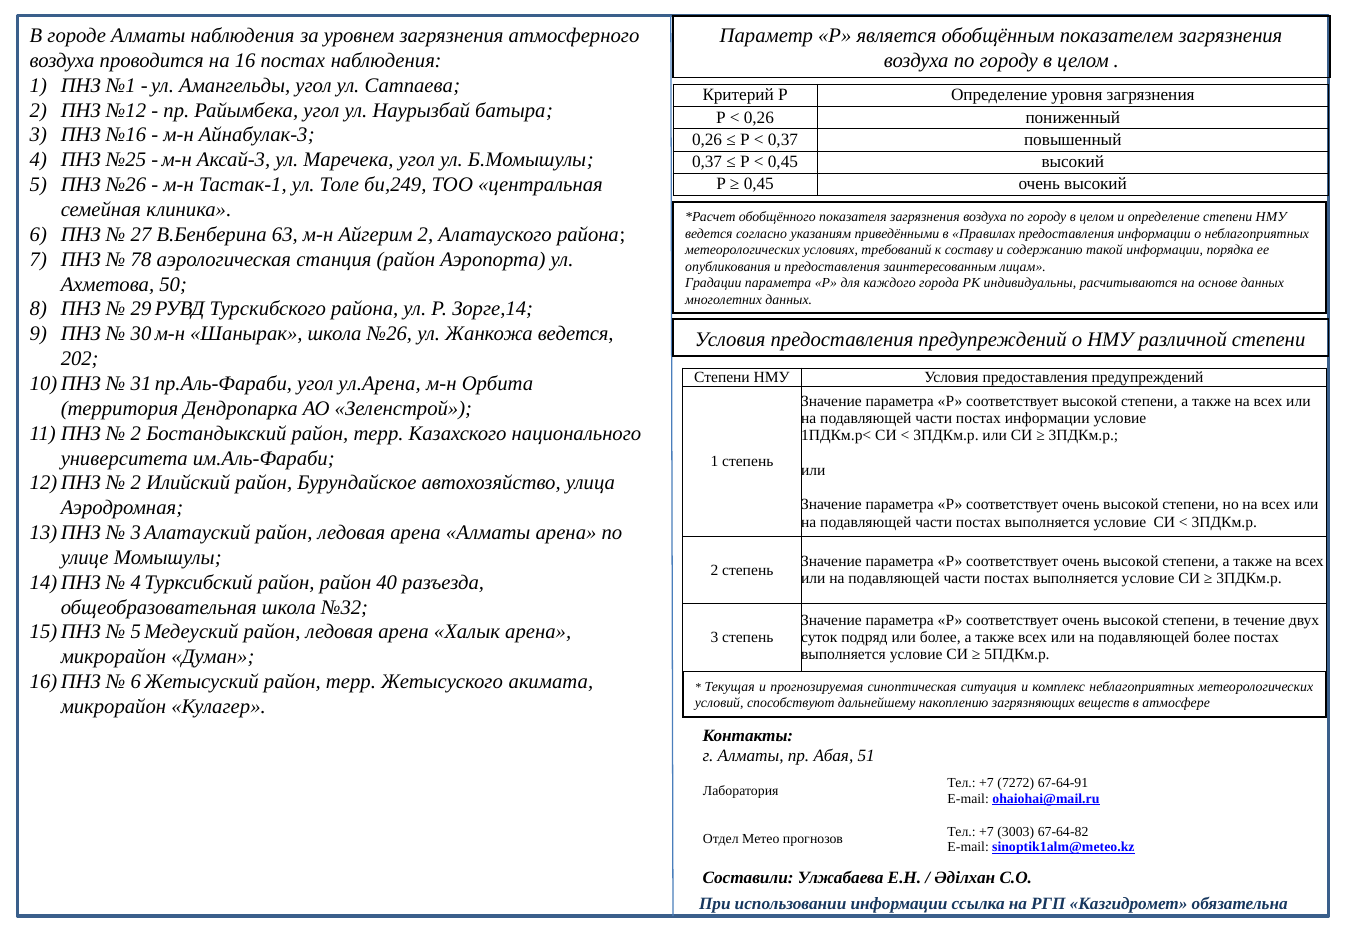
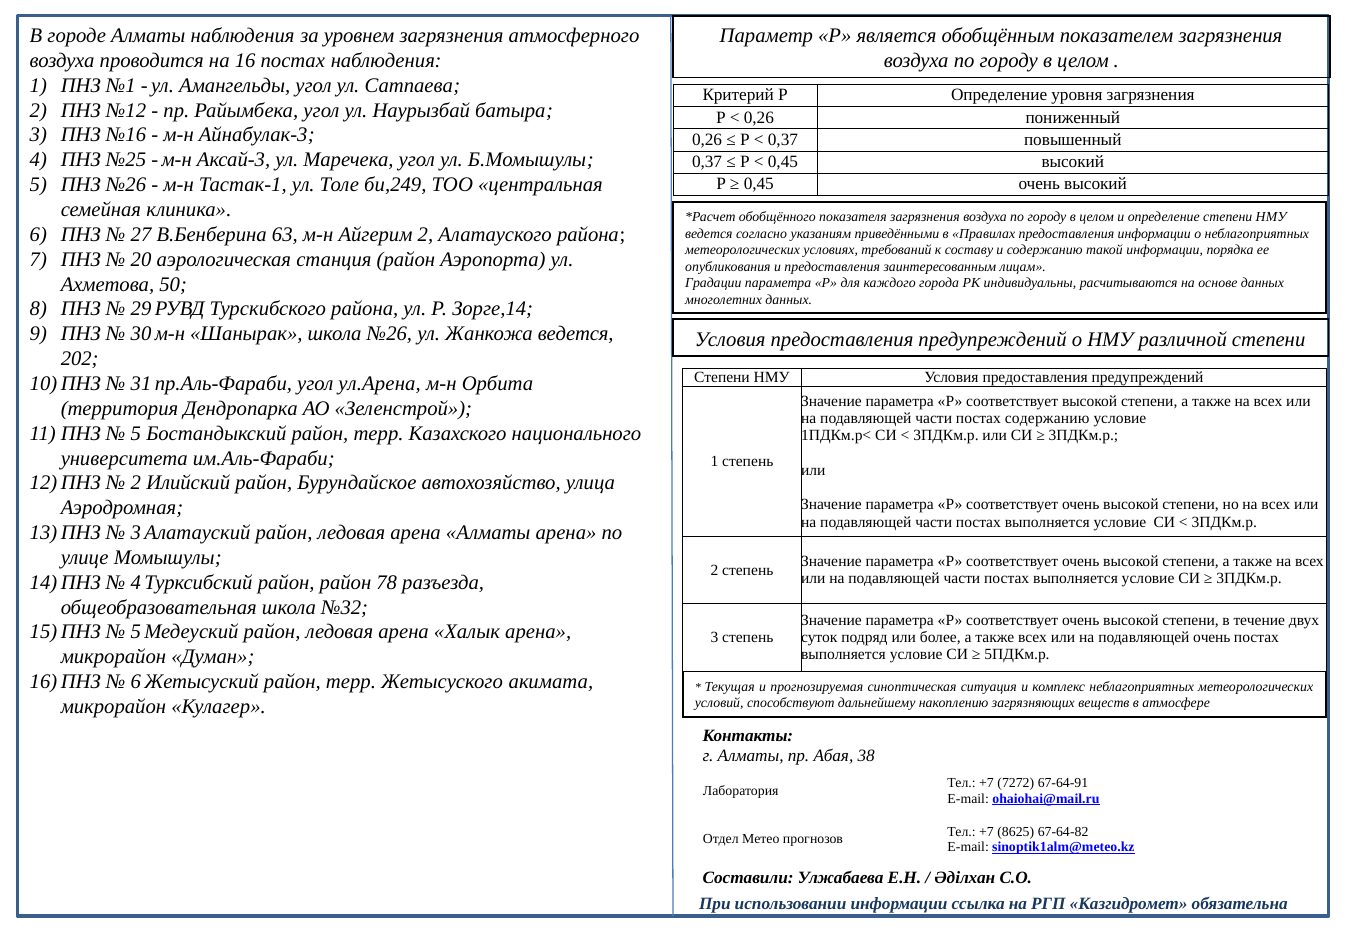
78: 78 -> 20 (141, 259)
постах информации: информации -> содержанию (1047, 419)
2: 2 -> 5 (136, 433)
40: 40 -> 78 (387, 582)
подавляющей более: более -> очень (1212, 637)
51: 51 -> 38 (866, 756)
3003: 3003 -> 8625 (1016, 831)
